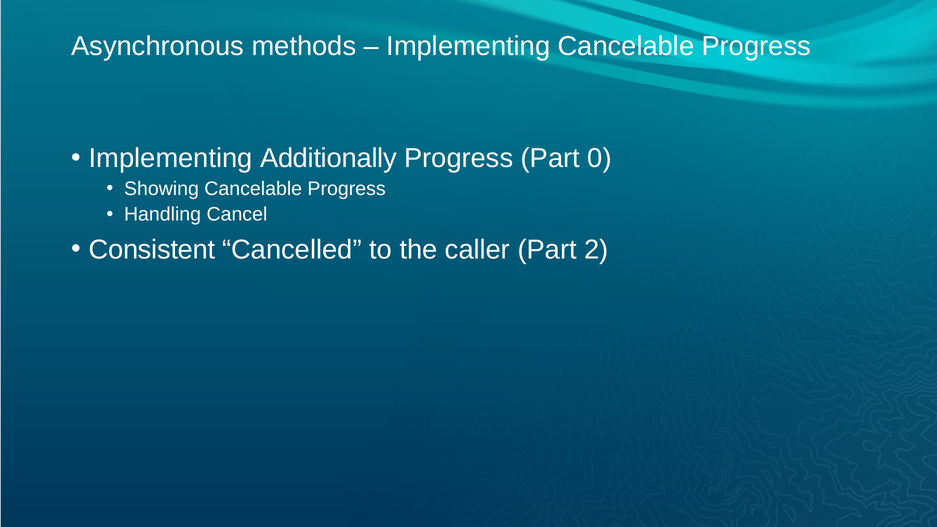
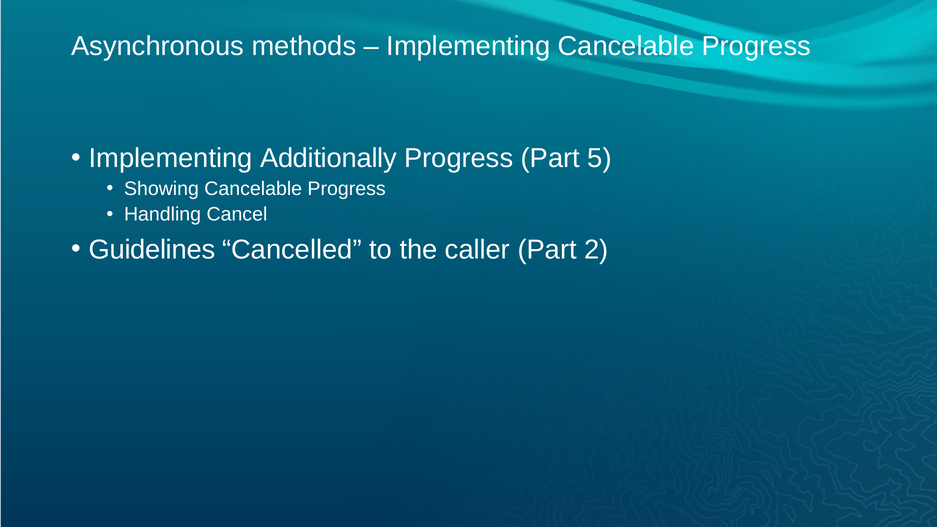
0: 0 -> 5 (600, 158)
Consistent: Consistent -> Guidelines (152, 250)
